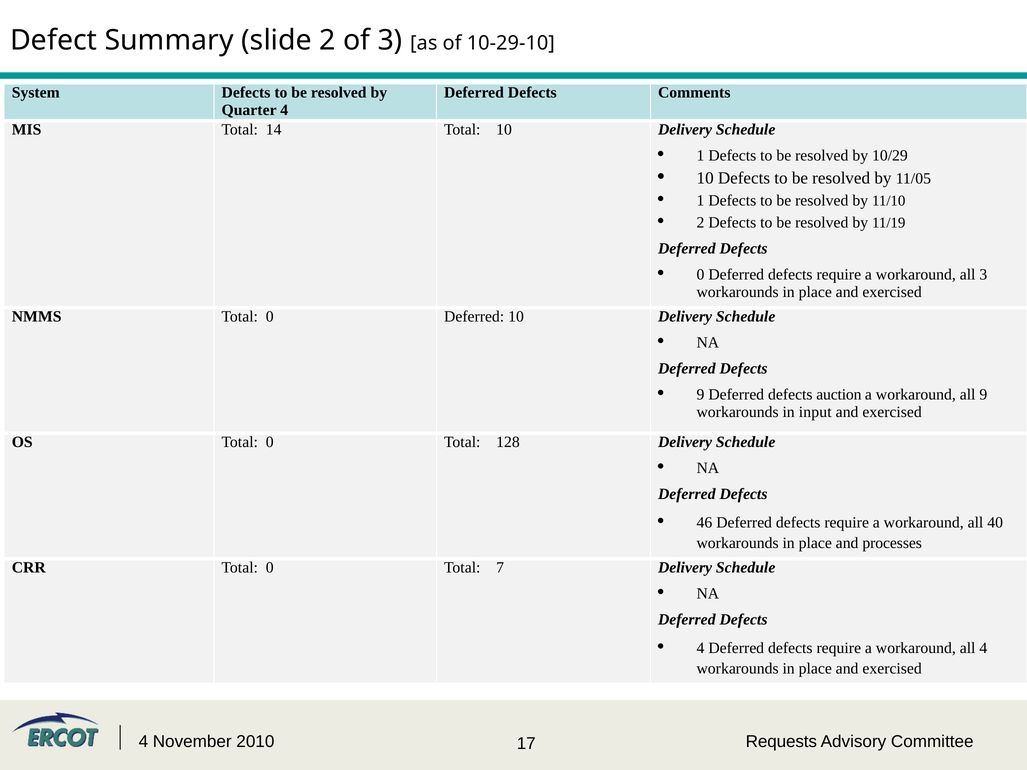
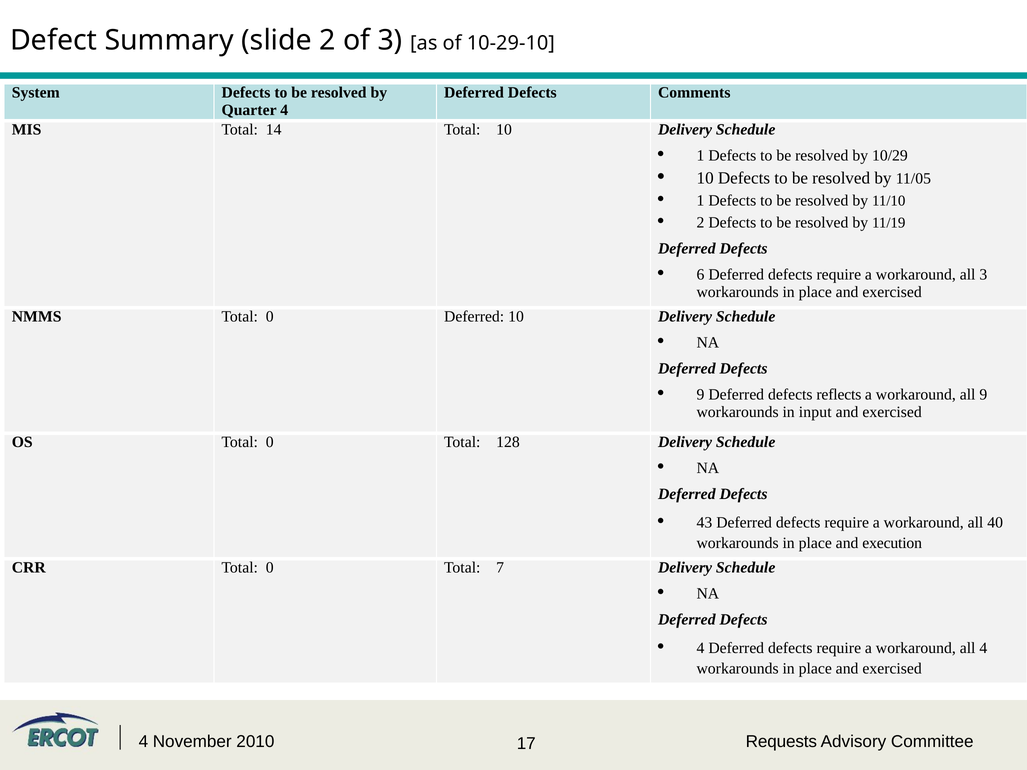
0: 0 -> 6 (701, 275)
auction: auction -> reflects (839, 395)
46: 46 -> 43 (704, 523)
processes: processes -> execution (892, 543)
